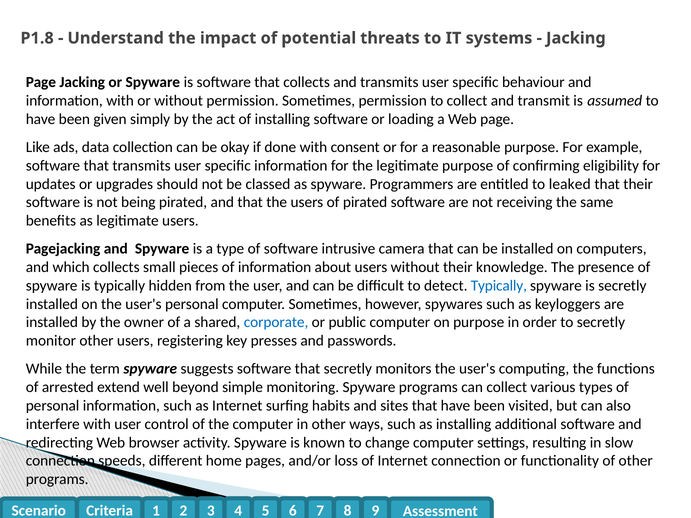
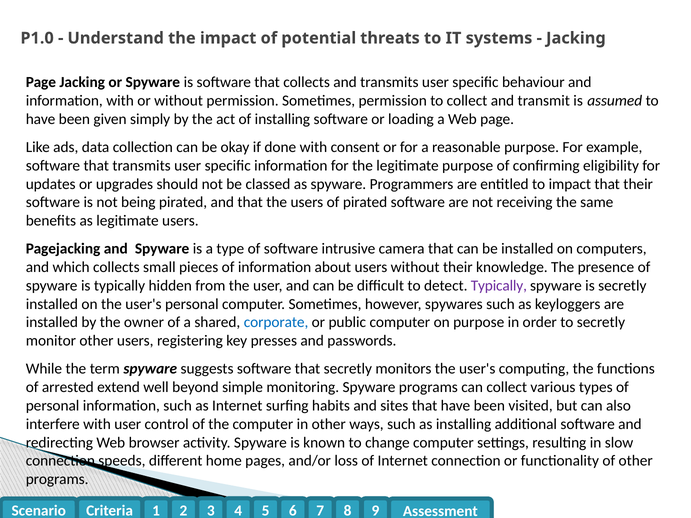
P1.8: P1.8 -> P1.0 (37, 38)
to leaked: leaked -> impact (570, 184)
Typically colour: blue -> purple (499, 286)
